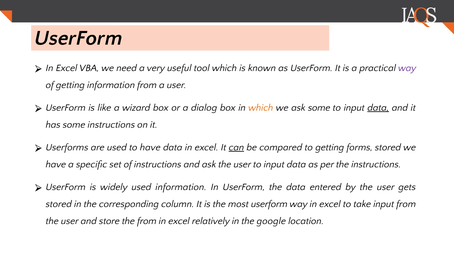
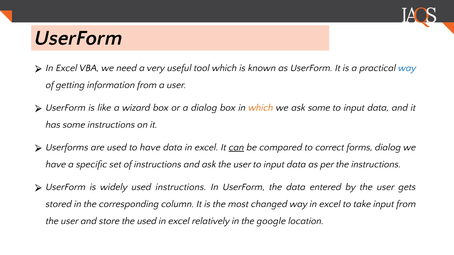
way colour: purple -> blue (407, 68)
data underline: present -> none (378, 108)
to getting: getting -> correct (330, 148)
forms stored: stored -> dialog (388, 148)
used information: information -> instructions (181, 187)
most userform: userform -> changed (269, 204)
the from: from -> used (147, 221)
